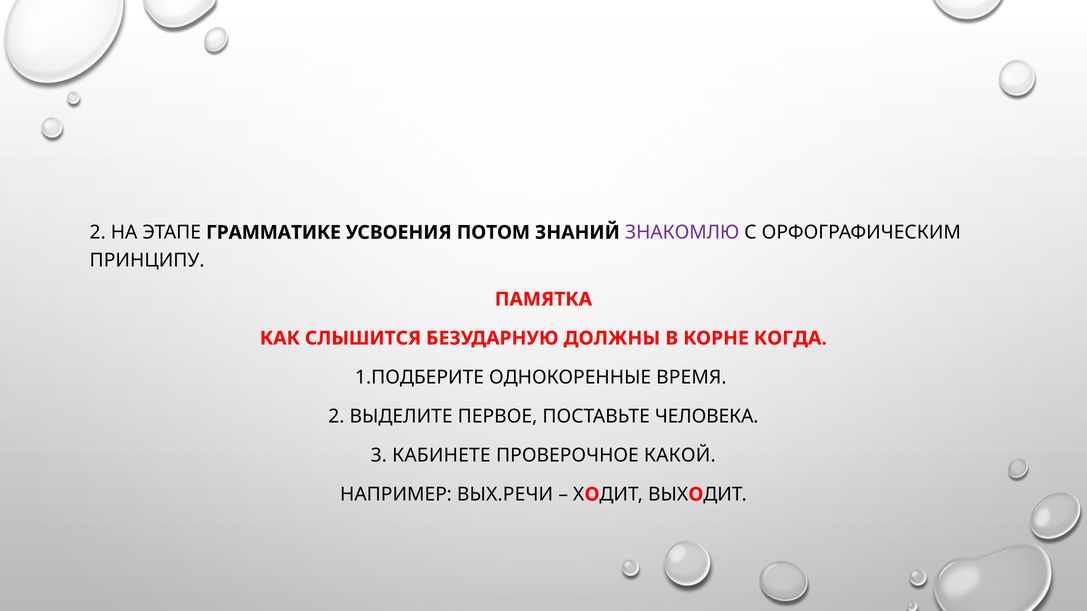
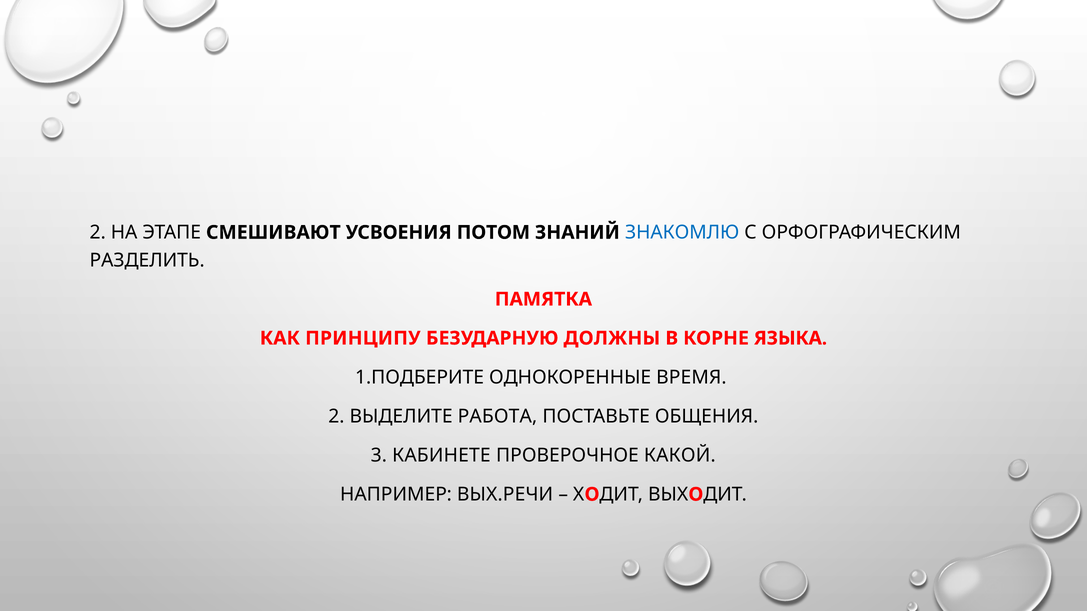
ГРАММАТИКЕ: ГРАММАТИКЕ -> СМЕШИВАЮТ (273, 233)
ЗНАКОМЛЮ colour: purple -> blue (682, 233)
ПРИНЦИПУ: ПРИНЦИПУ -> РАЗДЕЛИТЬ (147, 260)
СЛЫШИТСЯ: СЛЫШИТСЯ -> ПРИНЦИПУ (363, 338)
КОГДА: КОГДА -> ЯЗЫКА (790, 338)
ПЕРВОЕ: ПЕРВОЕ -> РАБОТА (497, 417)
ЧЕЛОВЕКА: ЧЕЛОВЕКА -> ОБЩЕНИЯ (707, 417)
